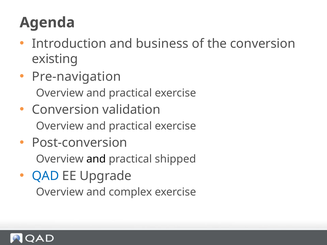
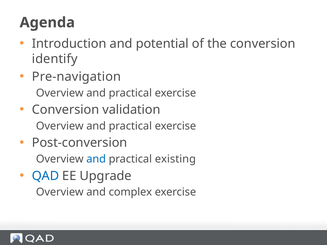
business: business -> potential (162, 44)
existing: existing -> identify (55, 59)
and colour: black -> blue (96, 159)
shipped: shipped -> existing (175, 159)
